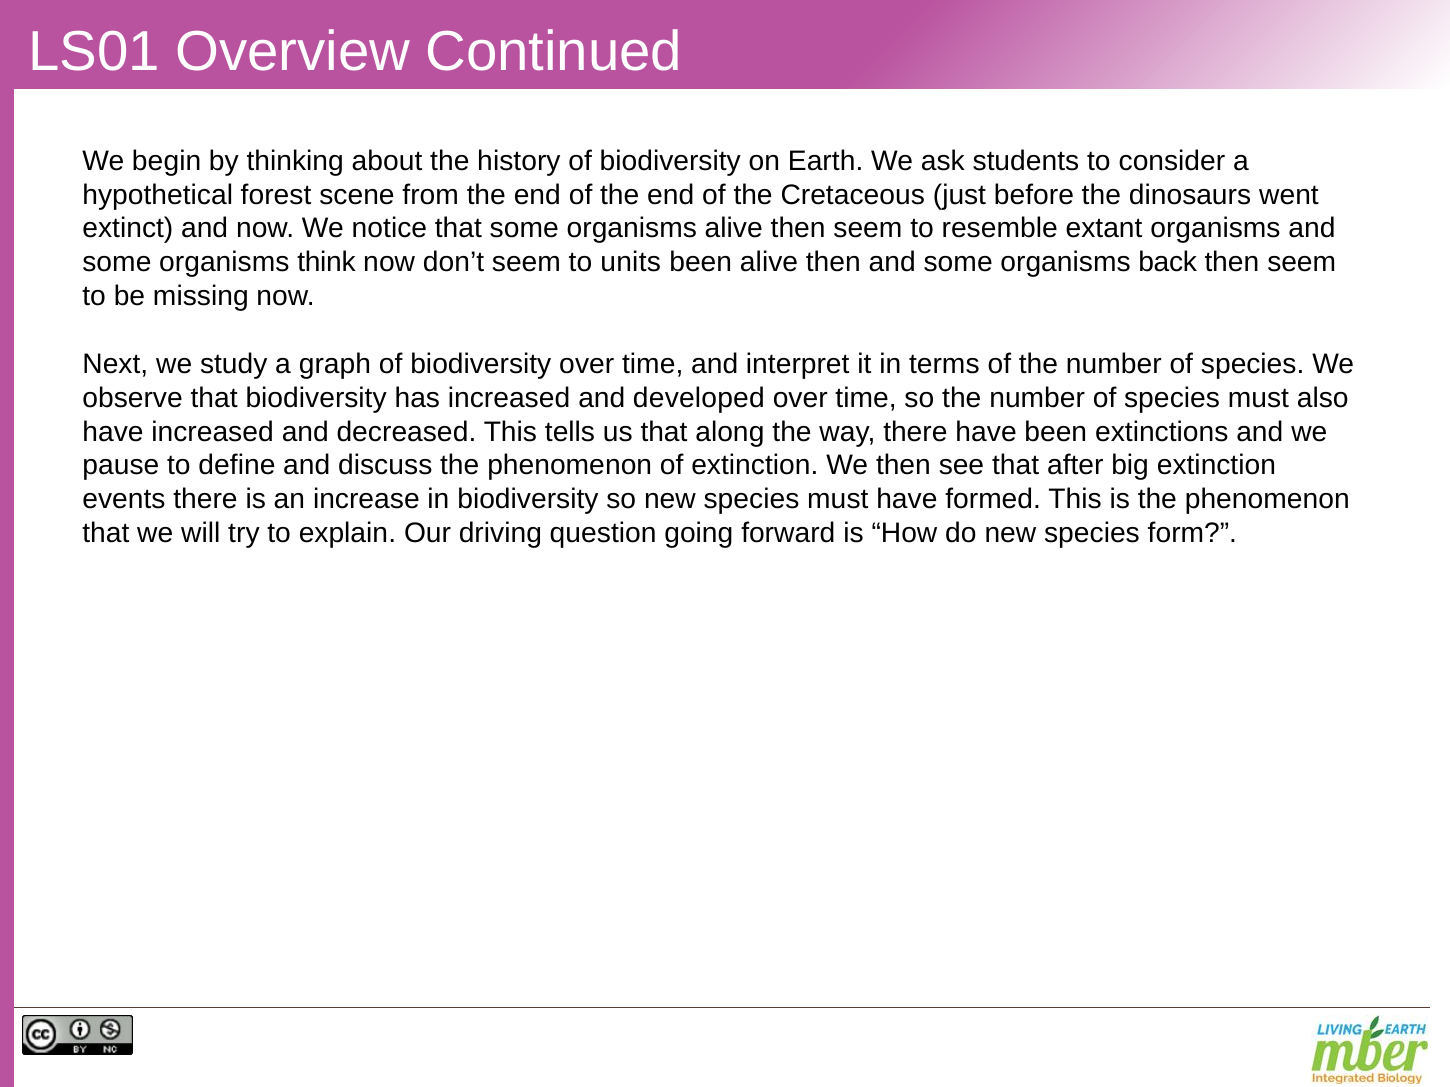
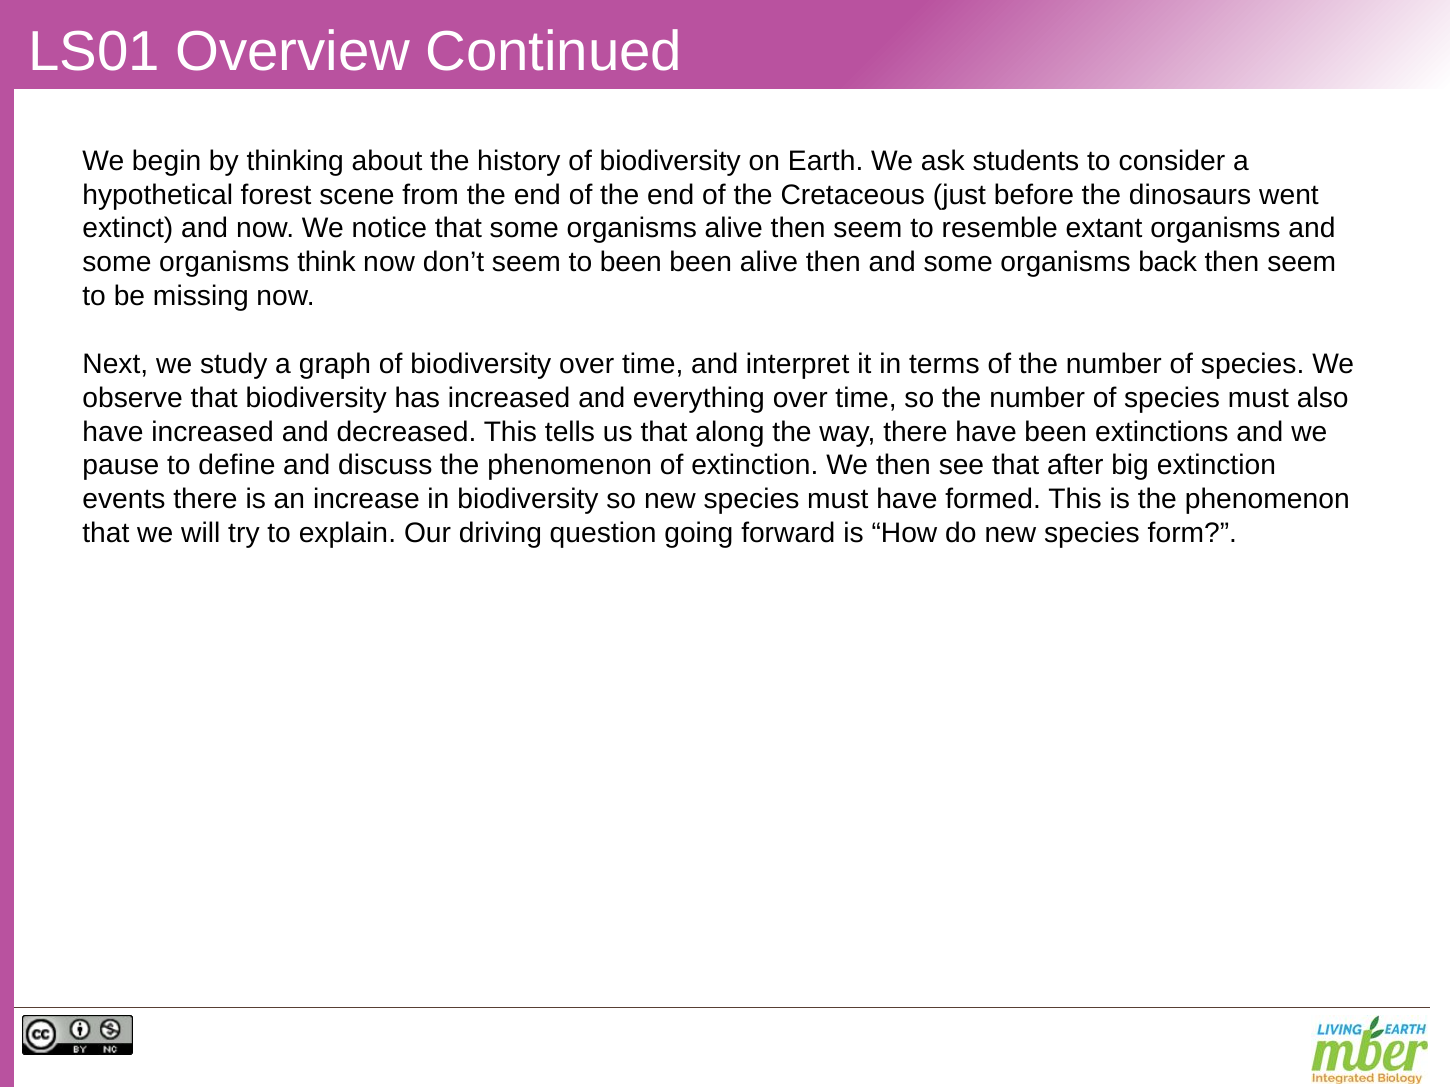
to units: units -> been (631, 263)
developed: developed -> everything (699, 398)
